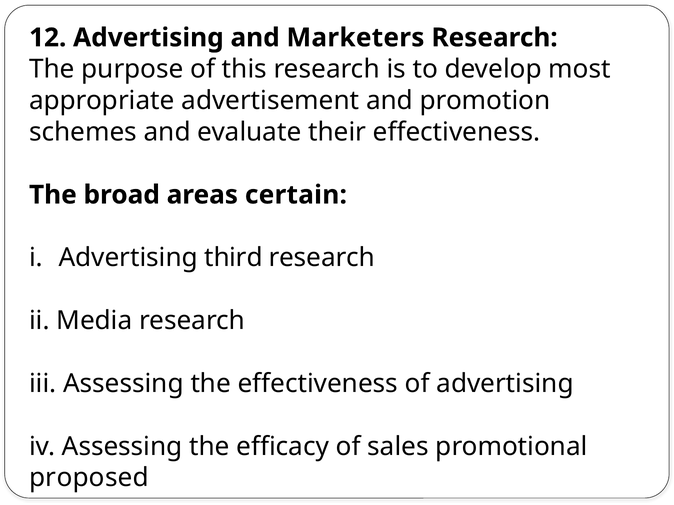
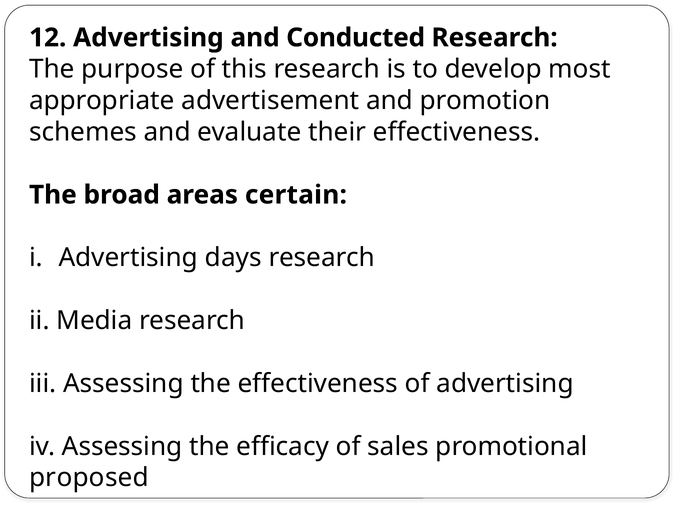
Marketers: Marketers -> Conducted (356, 38)
third: third -> days (233, 258)
